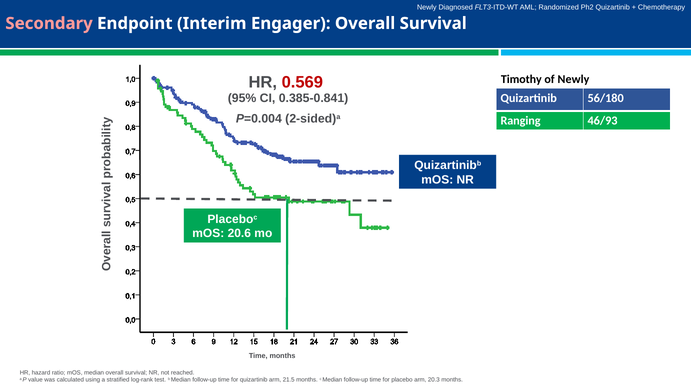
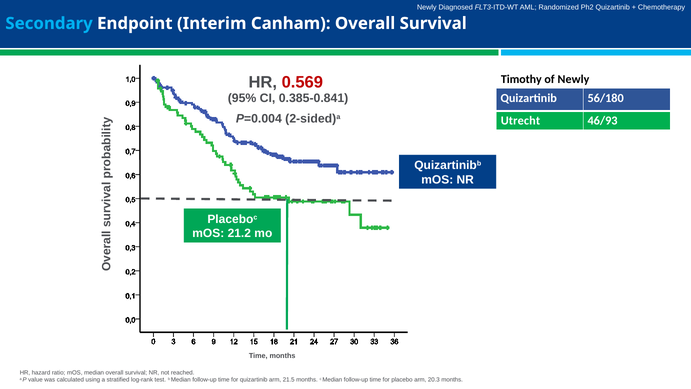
Secondary colour: pink -> light blue (49, 23)
Engager: Engager -> Canham (291, 23)
Ranging: Ranging -> Utrecht (520, 121)
20.6: 20.6 -> 21.2 (239, 233)
